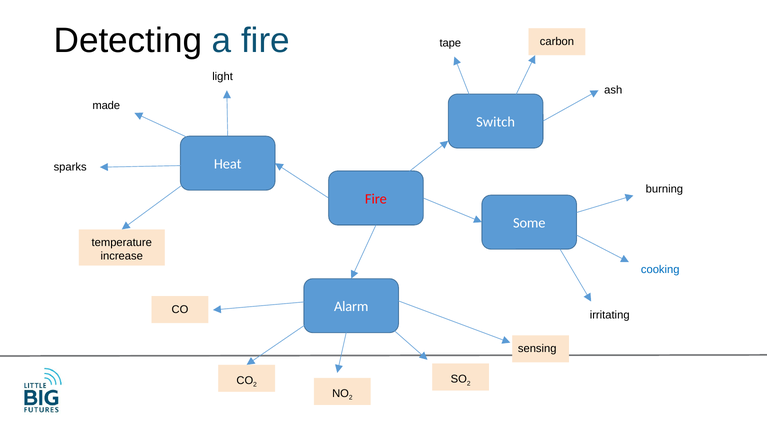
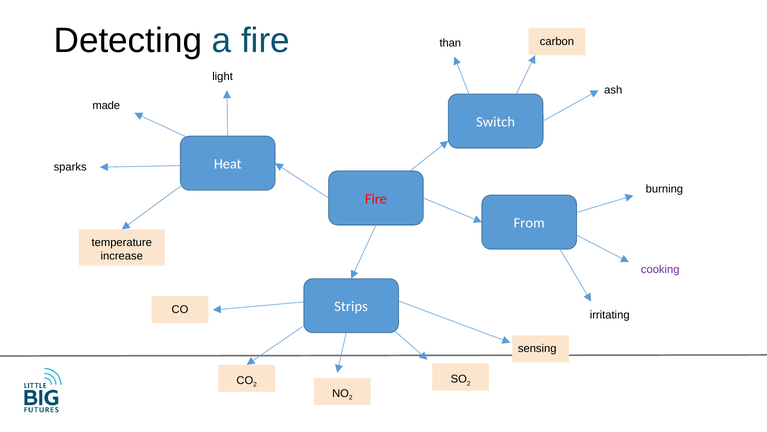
tape: tape -> than (450, 43)
Some: Some -> From (529, 223)
cooking colour: blue -> purple (660, 269)
Alarm: Alarm -> Strips (351, 306)
